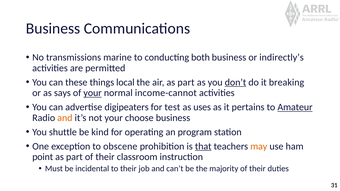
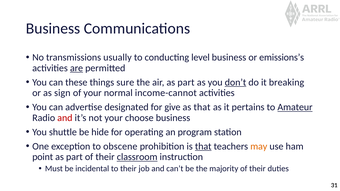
marine: marine -> usually (117, 57)
both: both -> level (201, 57)
indirectly’s: indirectly’s -> emissions’s (282, 57)
are underline: none -> present (77, 68)
local: local -> sure (125, 82)
says: says -> sign (62, 93)
your underline: present -> none (93, 93)
digipeaters: digipeaters -> designated (127, 107)
test: test -> give (172, 107)
as uses: uses -> that (202, 107)
and colour: orange -> red (65, 118)
kind: kind -> hide (100, 132)
classroom underline: none -> present (137, 157)
